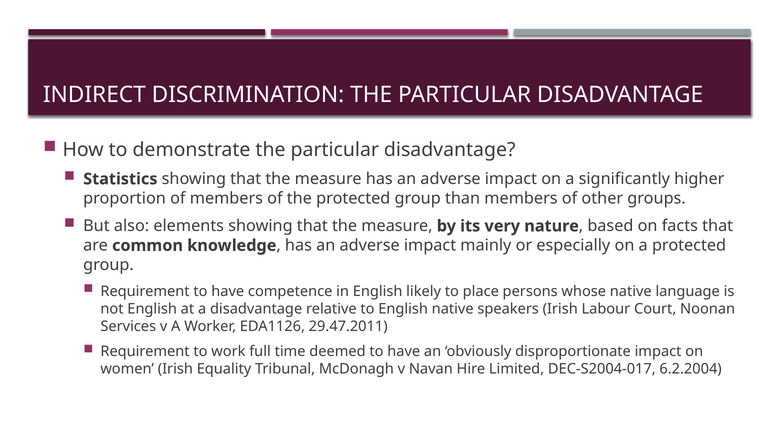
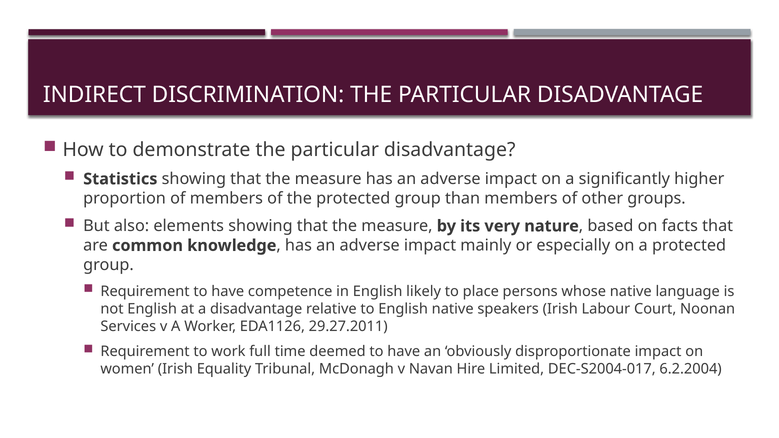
29.47.2011: 29.47.2011 -> 29.27.2011 (348, 326)
